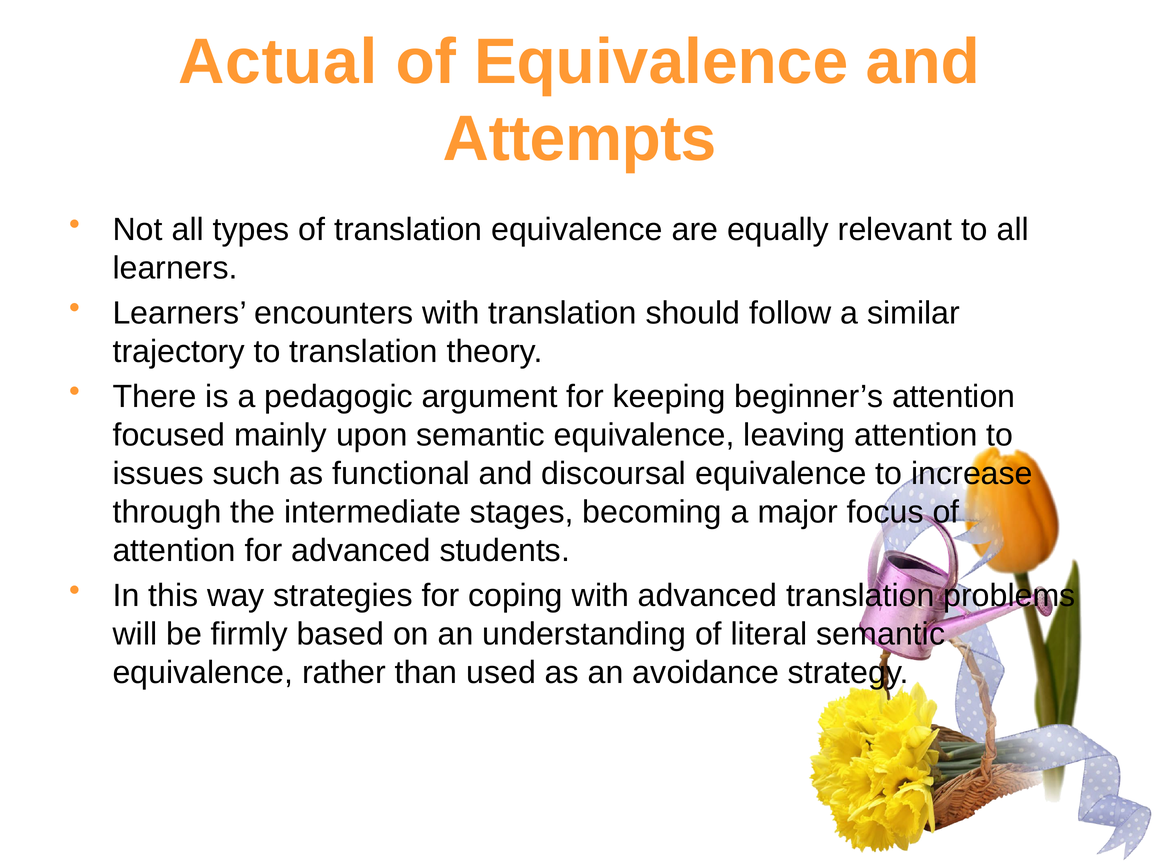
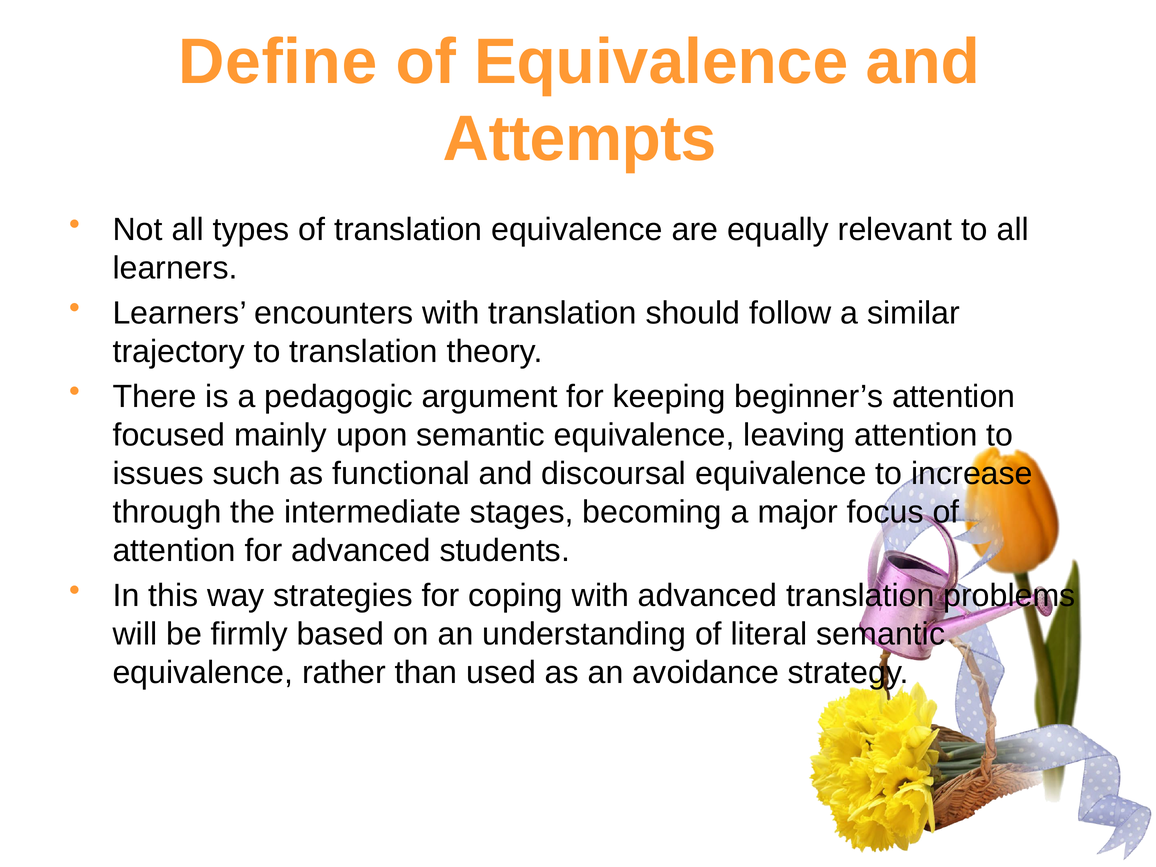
Actual: Actual -> Define (278, 62)
